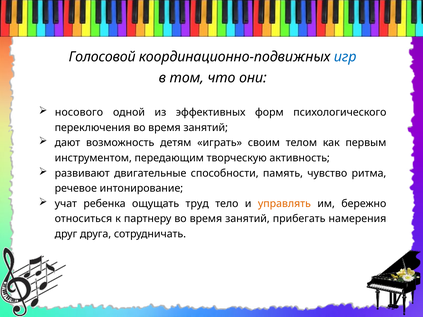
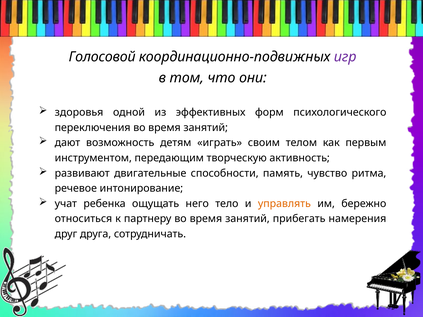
игр colour: blue -> purple (345, 57)
носового: носового -> здоровья (79, 112)
труд: труд -> него (197, 204)
